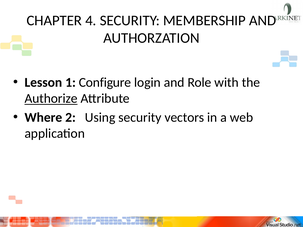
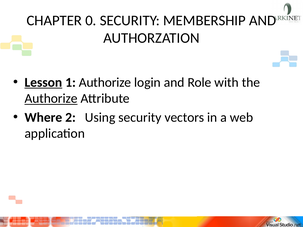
4: 4 -> 0 (91, 20)
Lesson underline: none -> present (43, 82)
1 Configure: Configure -> Authorize (105, 82)
